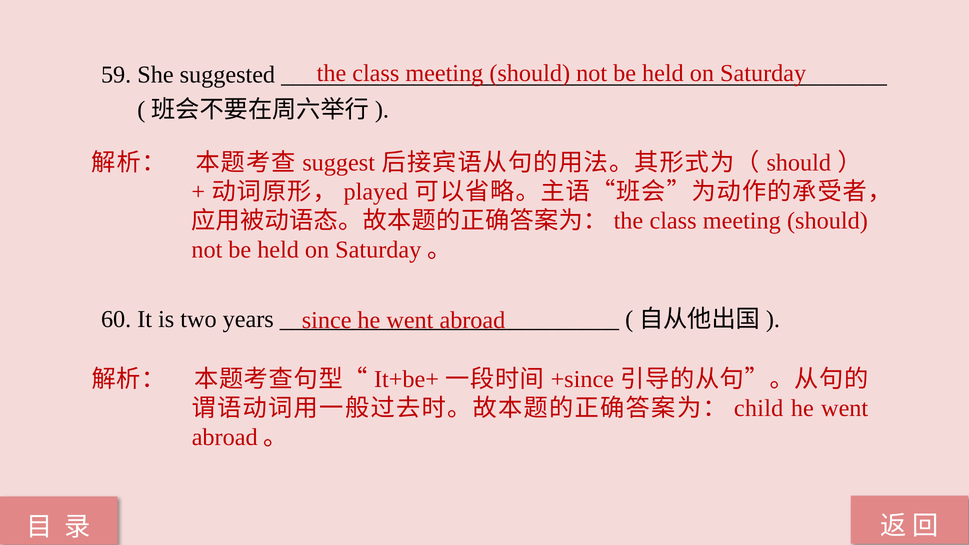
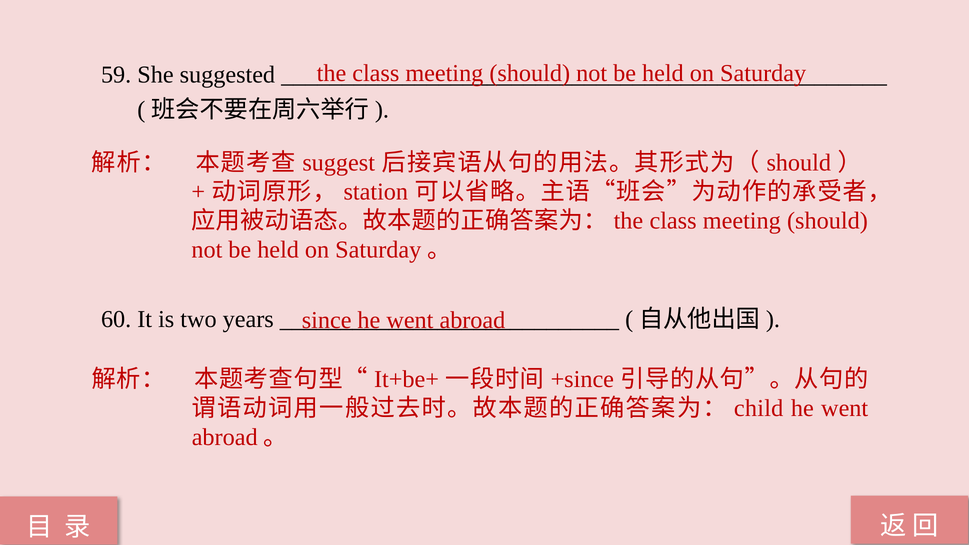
played: played -> station (376, 192)
